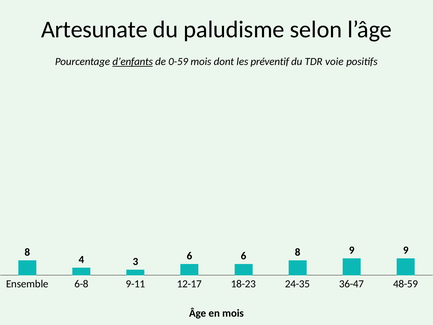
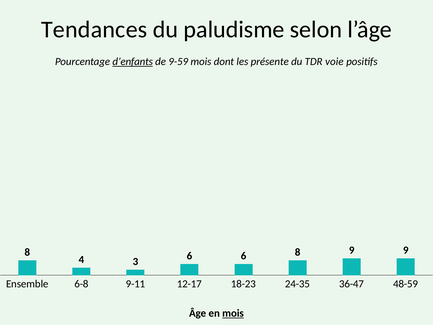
Artesunate: Artesunate -> Tendances (94, 30)
0-59: 0-59 -> 9-59 (178, 62)
préventif: préventif -> présente (270, 62)
mois underline: none -> present (233, 313)
